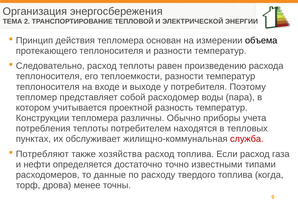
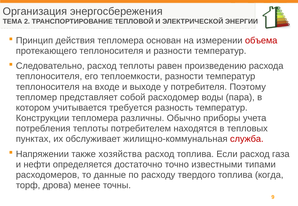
объема colour: black -> red (261, 41)
проектной: проектной -> требуется (131, 108)
Потребляют: Потребляют -> Напряжении (42, 154)
